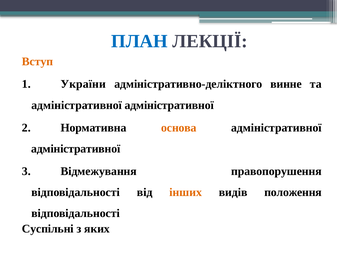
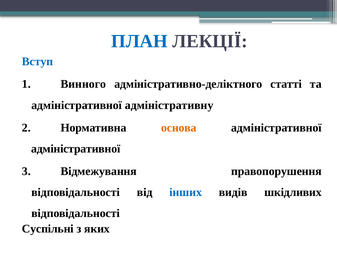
Вступ colour: orange -> blue (38, 62)
України: України -> Винного (83, 84)
винне: винне -> статті (286, 84)
адміністративної: адміністративної -> адміністративну (169, 105)
інших colour: orange -> blue (186, 192)
положення: положення -> шкідливих (293, 192)
